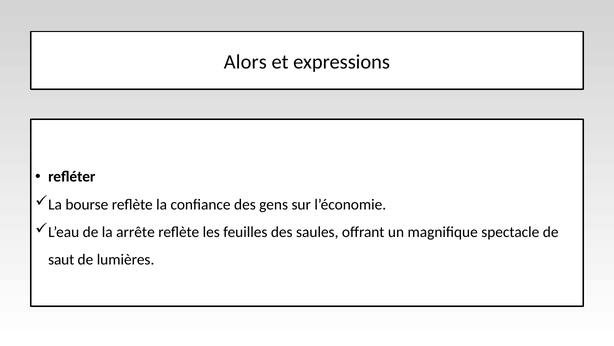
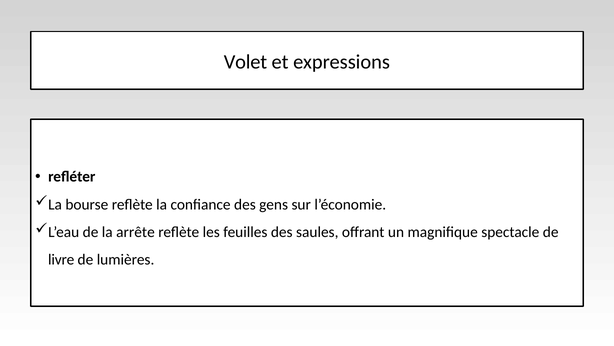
Alors: Alors -> Volet (245, 62)
saut: saut -> livre (61, 259)
